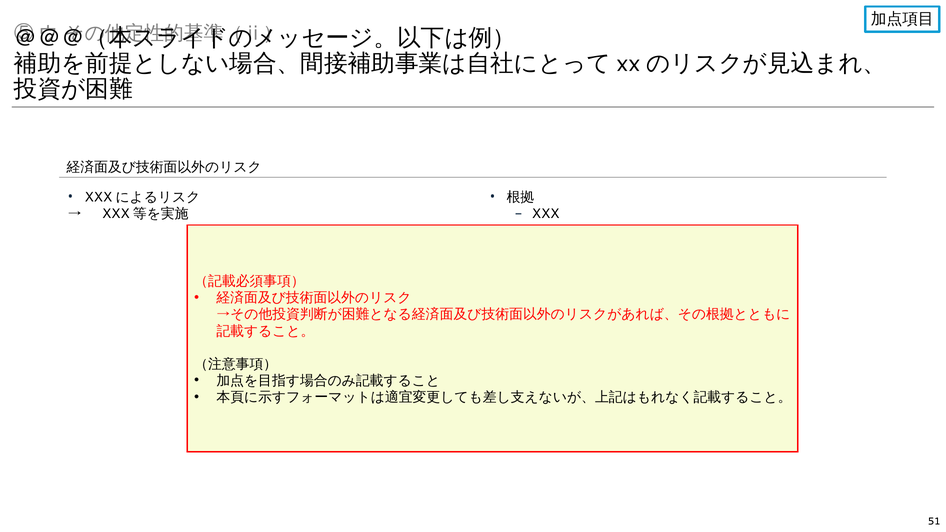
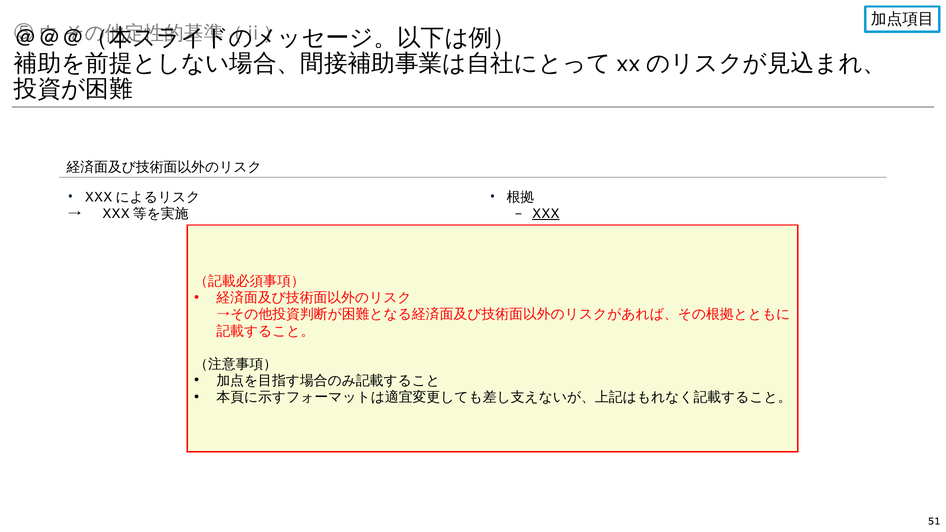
XXX underline: none -> present (546, 214)
